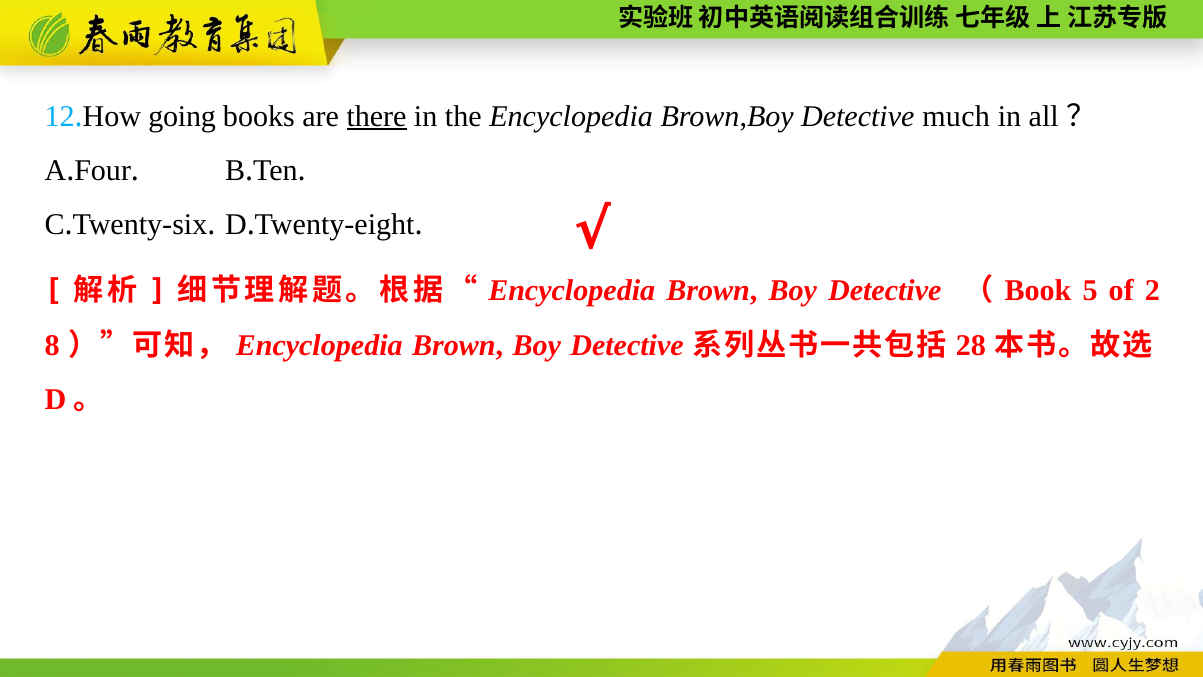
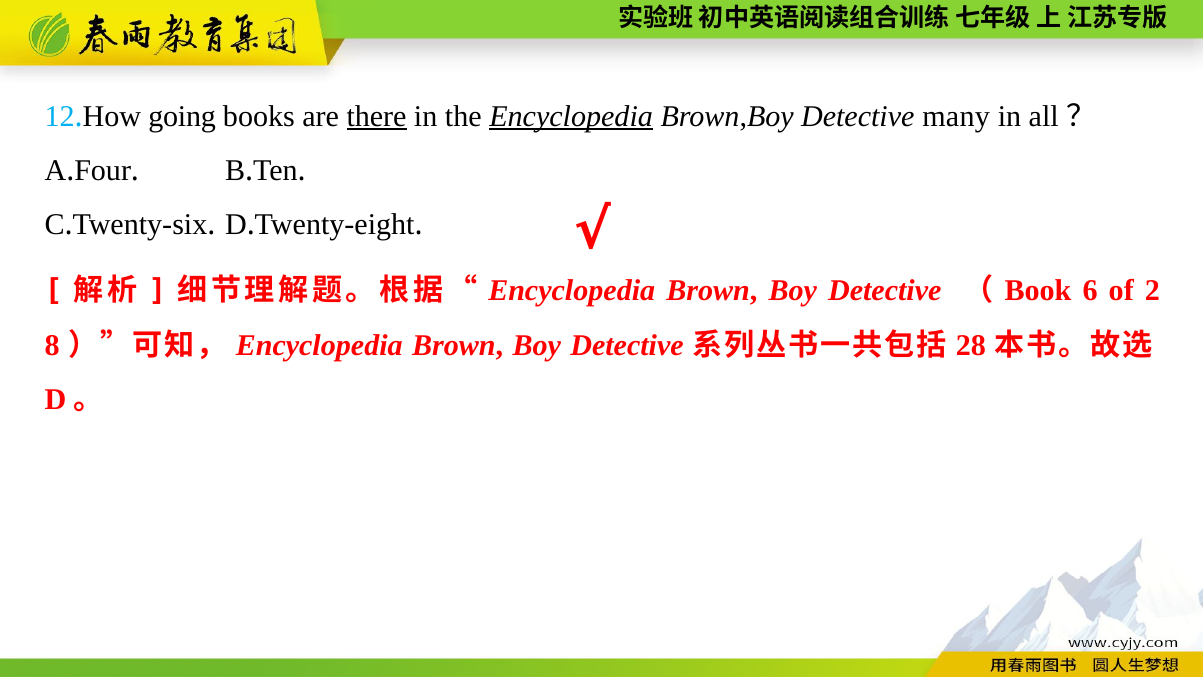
Encyclopedia underline: none -> present (571, 116)
much: much -> many (956, 116)
5: 5 -> 6 (1090, 291)
